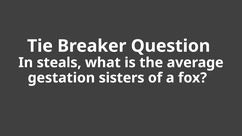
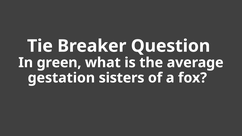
steals: steals -> green (59, 63)
